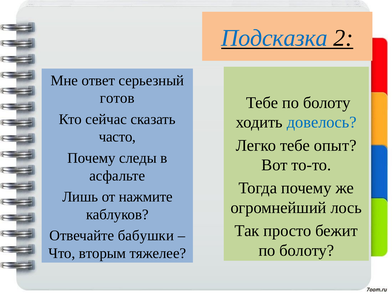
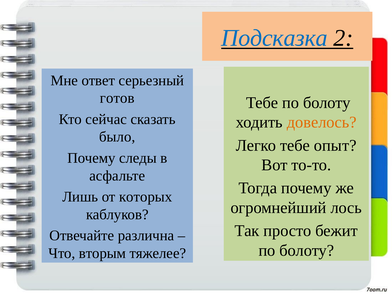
довелось colour: blue -> orange (322, 122)
часто: часто -> было (117, 137)
нажмите: нажмите -> которых (146, 197)
бабушки: бабушки -> различна (146, 236)
